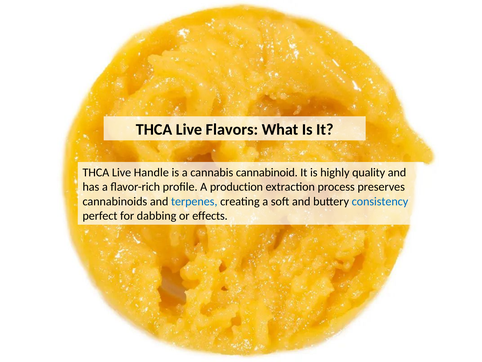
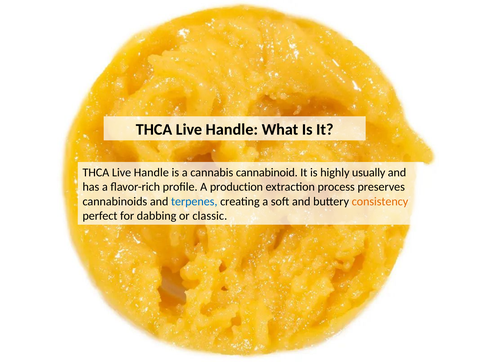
Flavors: Flavors -> Handle (232, 129)
quality: quality -> usually (369, 172)
consistency colour: blue -> orange (380, 201)
effects: effects -> classic (210, 216)
